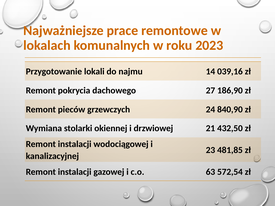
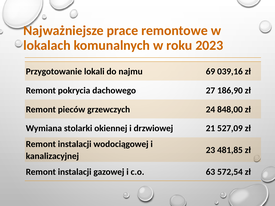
14: 14 -> 69 (210, 72)
840,90: 840,90 -> 848,00 (230, 110)
432,50: 432,50 -> 527,09 (230, 129)
